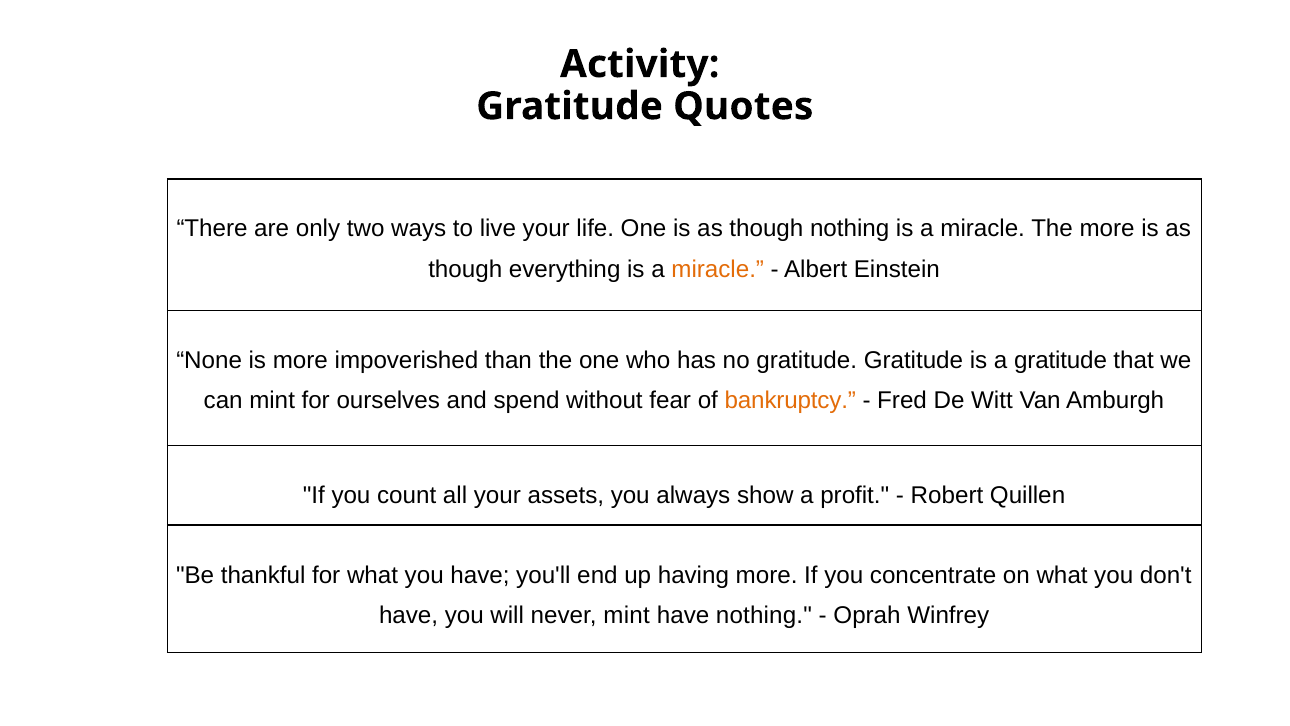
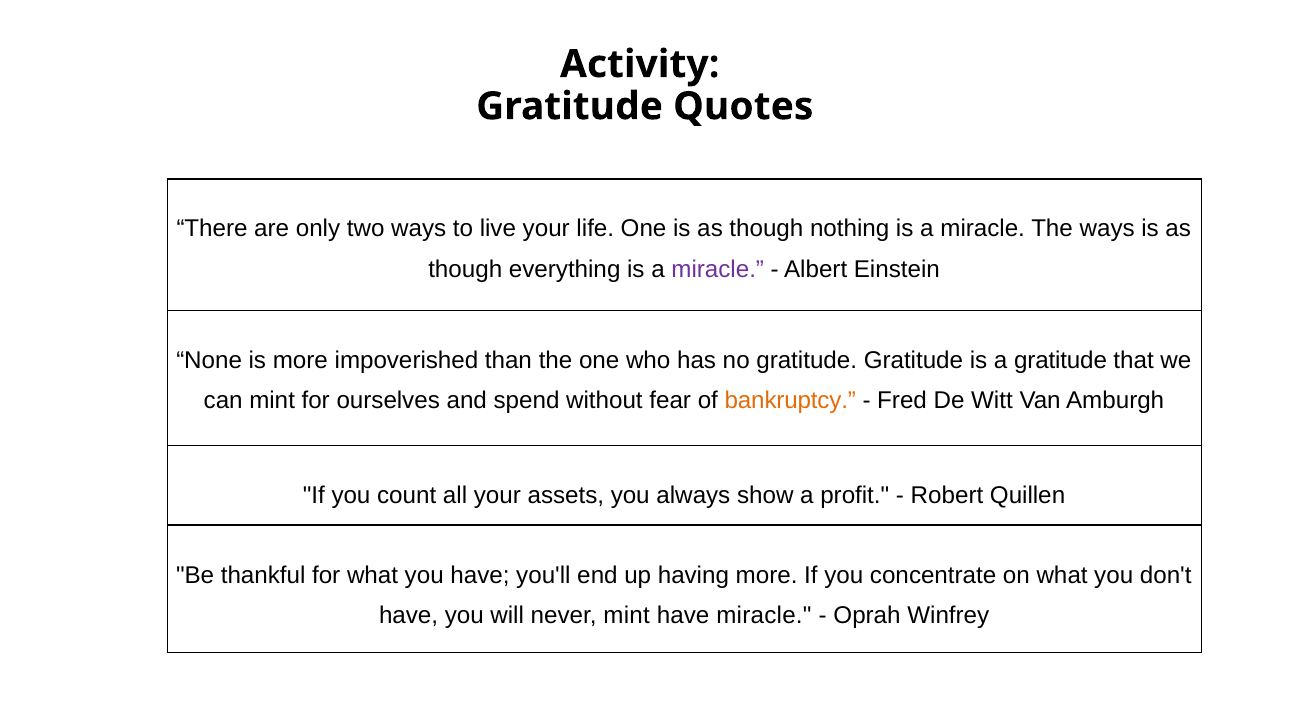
The more: more -> ways (1107, 229)
miracle colour: orange -> purple (718, 269)
have nothing: nothing -> miracle (764, 615)
